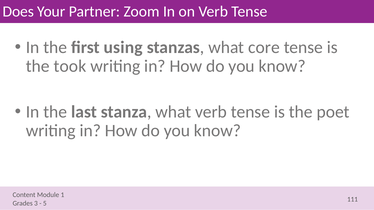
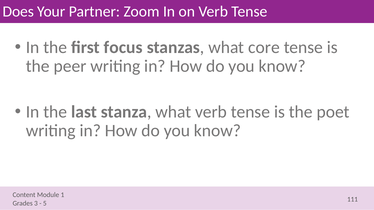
using: using -> focus (123, 47)
took: took -> peer (70, 66)
